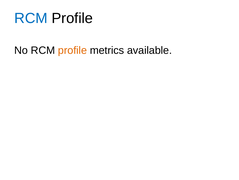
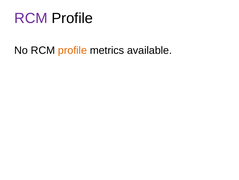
RCM colour: blue -> purple (31, 18)
